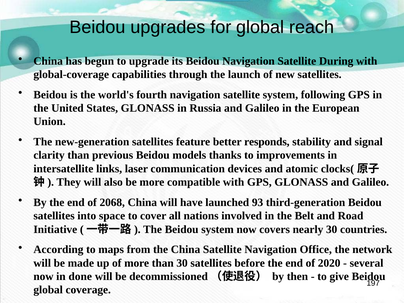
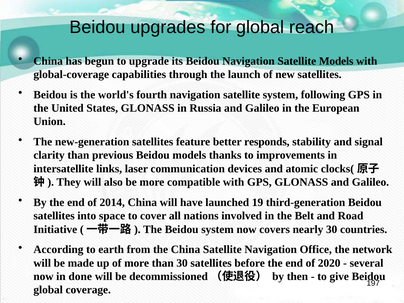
Satellite During: During -> Models (336, 61)
2068: 2068 -> 2014 (112, 202)
93: 93 -> 19 (258, 202)
maps: maps -> earth (111, 250)
